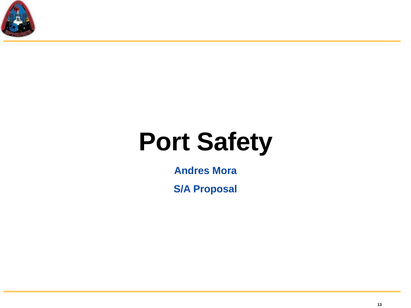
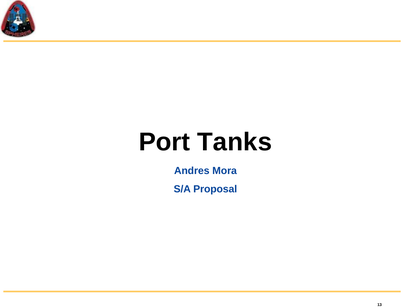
Safety: Safety -> Tanks (235, 142)
